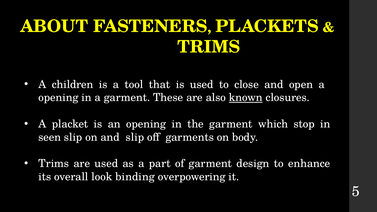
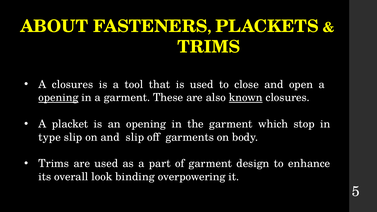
A children: children -> closures (73, 84)
opening underline: none -> present (58, 98)
seen: seen -> type (50, 137)
